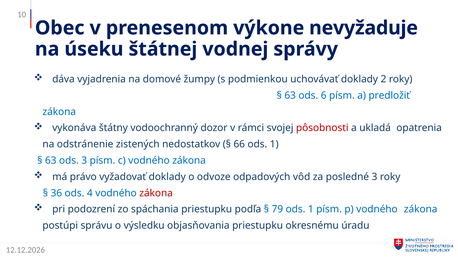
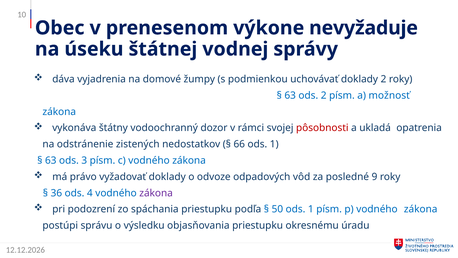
ods 6: 6 -> 2 (324, 95)
predložiť: predložiť -> možnosť (389, 95)
posledné 3: 3 -> 9 (375, 177)
zákona colour: red -> purple (156, 193)
79: 79 -> 50 (277, 209)
